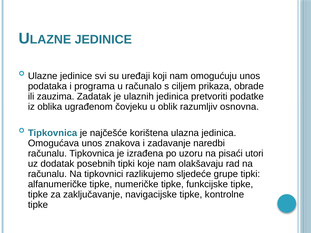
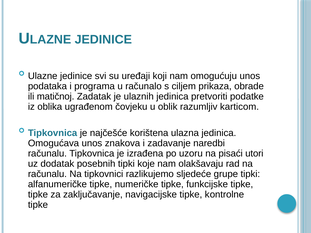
zauzima: zauzima -> matičnoj (56, 97)
osnovna: osnovna -> karticom (239, 107)
